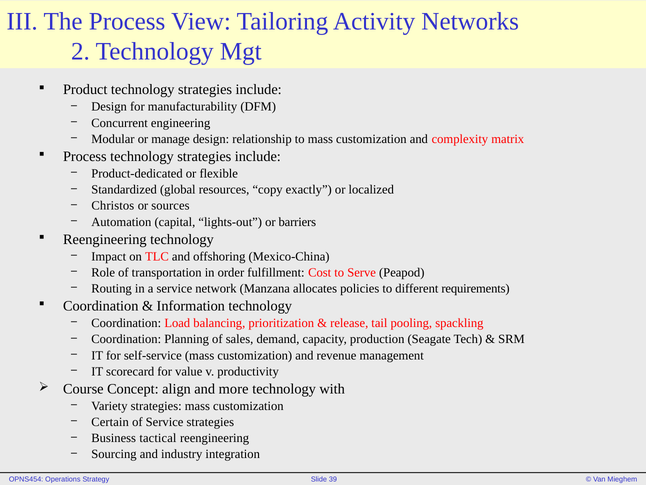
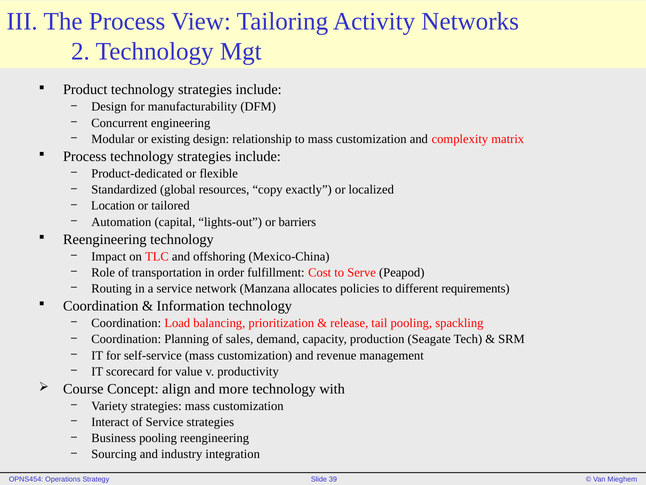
manage: manage -> existing (171, 139)
Christos: Christos -> Location (113, 206)
sources: sources -> tailored (170, 206)
Certain: Certain -> Interact (110, 422)
Business tactical: tactical -> pooling (158, 438)
